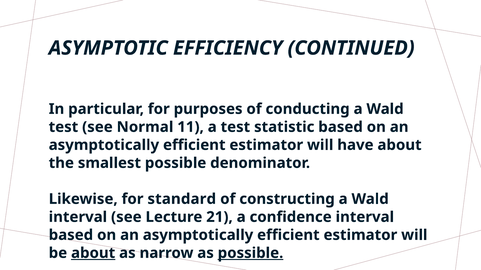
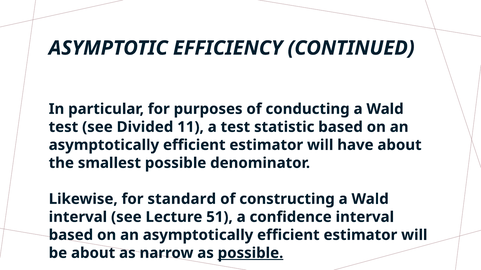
Normal: Normal -> Divided (145, 127)
21: 21 -> 51 (219, 217)
about underline: present -> none (93, 253)
